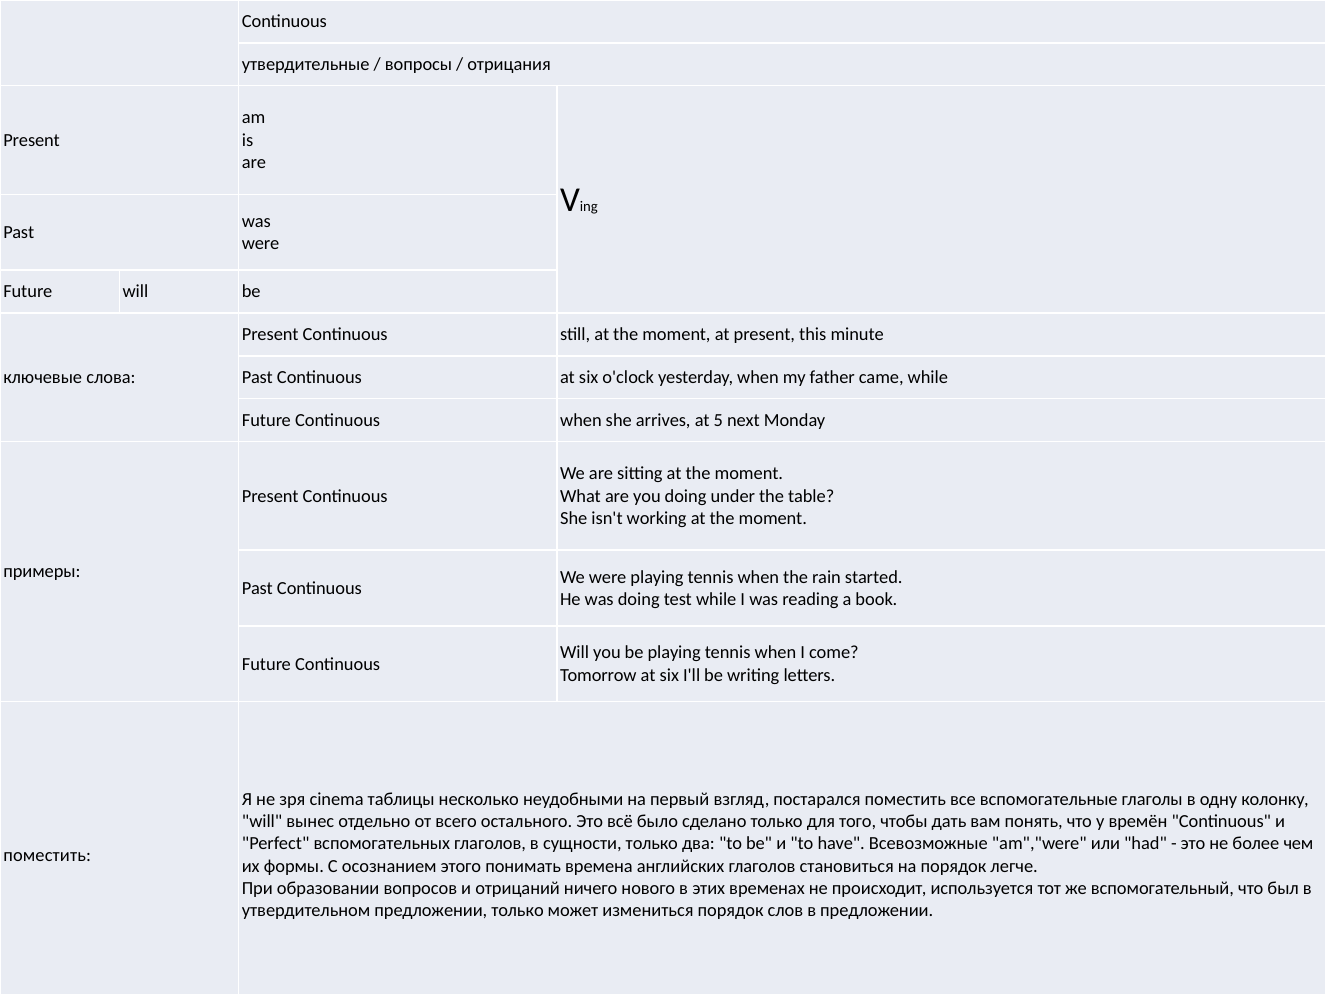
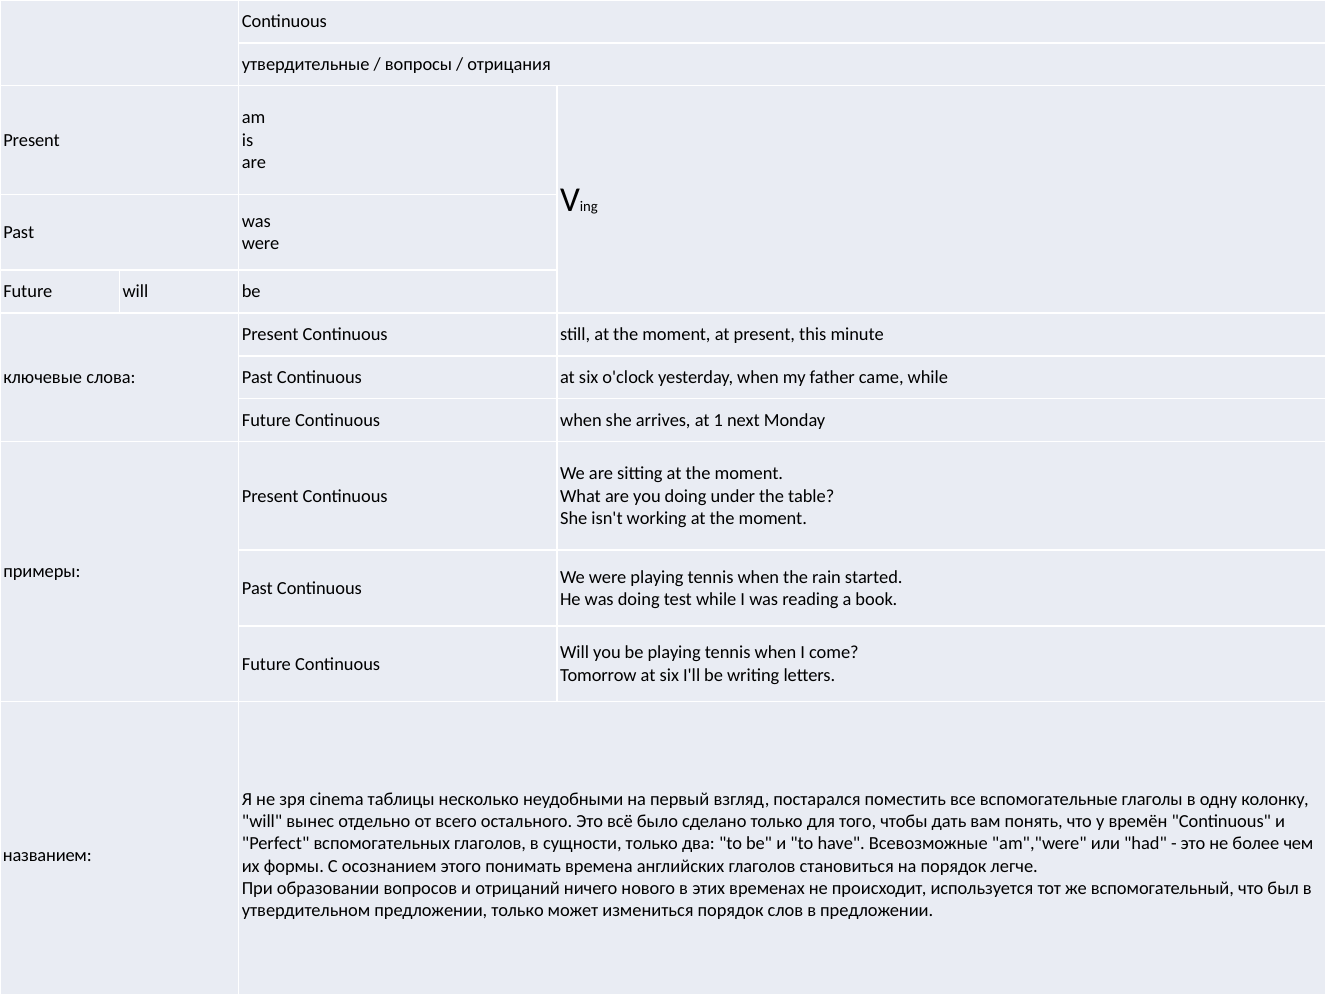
5: 5 -> 1 (718, 420)
поместить: поместить -> названием (47, 855)
